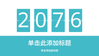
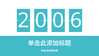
0 7: 7 -> 0 (58, 20)
